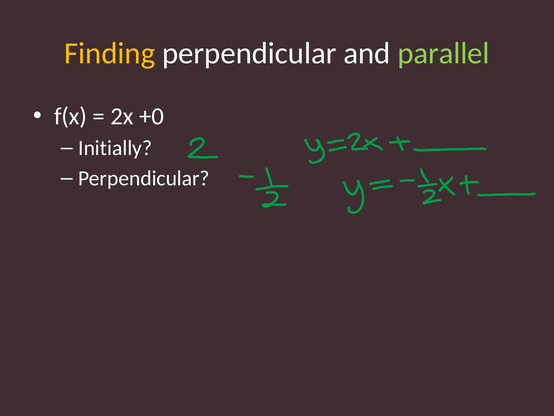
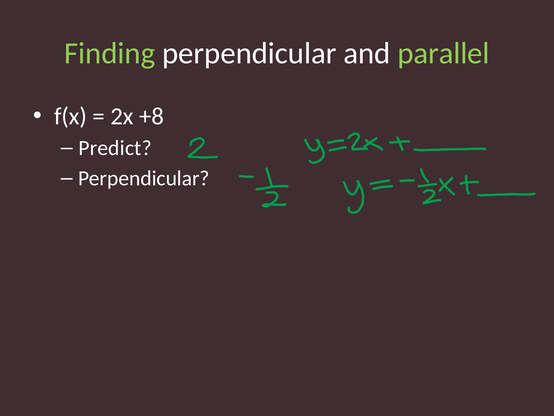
Finding colour: yellow -> light green (110, 53)
+0: +0 -> +8 (152, 116)
Initially: Initially -> Predict (115, 148)
